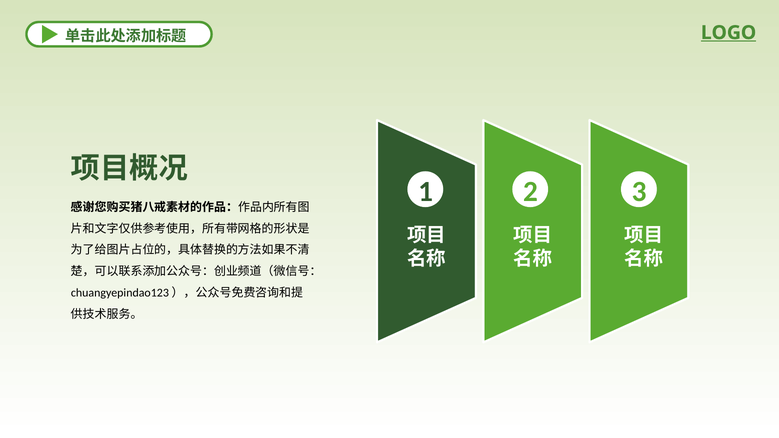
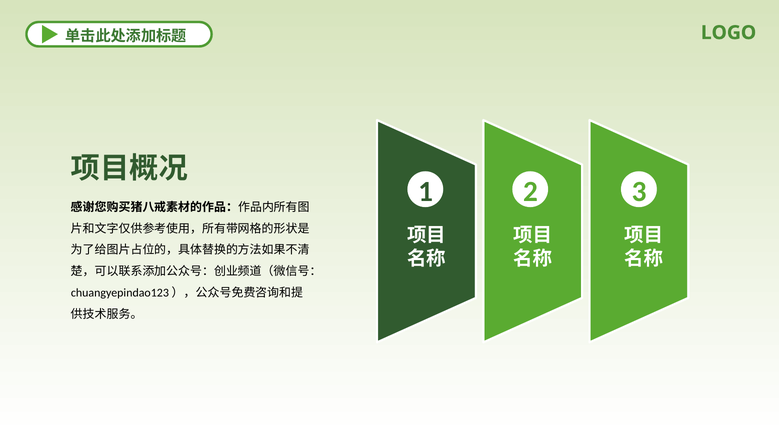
LOGO underline: present -> none (728, 33)
